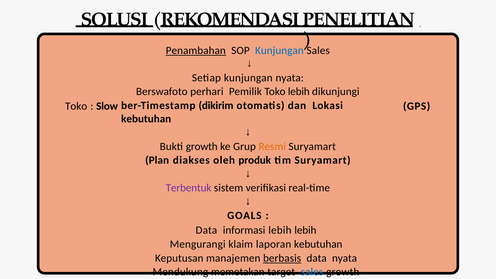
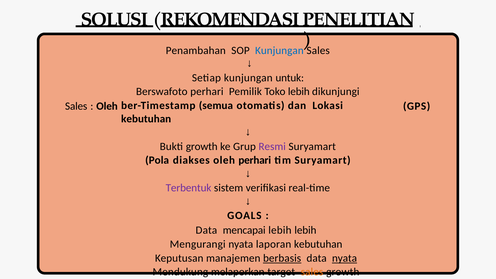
Penambahan underline: present -> none (196, 51)
kunjungan nyata: nyata -> untuk (290, 78)
dikirim: dikirim -> semua (216, 105)
Toko: Toko -> Sales (76, 106)
Slow: Slow -> Oleh (107, 106)
Resmi colour: orange -> purple (272, 146)
Plan: Plan -> Pola (157, 160)
oleh produk: produk -> perhari (255, 160)
informasi: informasi -> mencapai (244, 230)
klaim: klaim -> nyata (241, 244)
nyata underline: none -> present (344, 258)
memetakan: memetakan -> melaporkan (238, 272)
sales colour: blue -> orange (312, 272)
